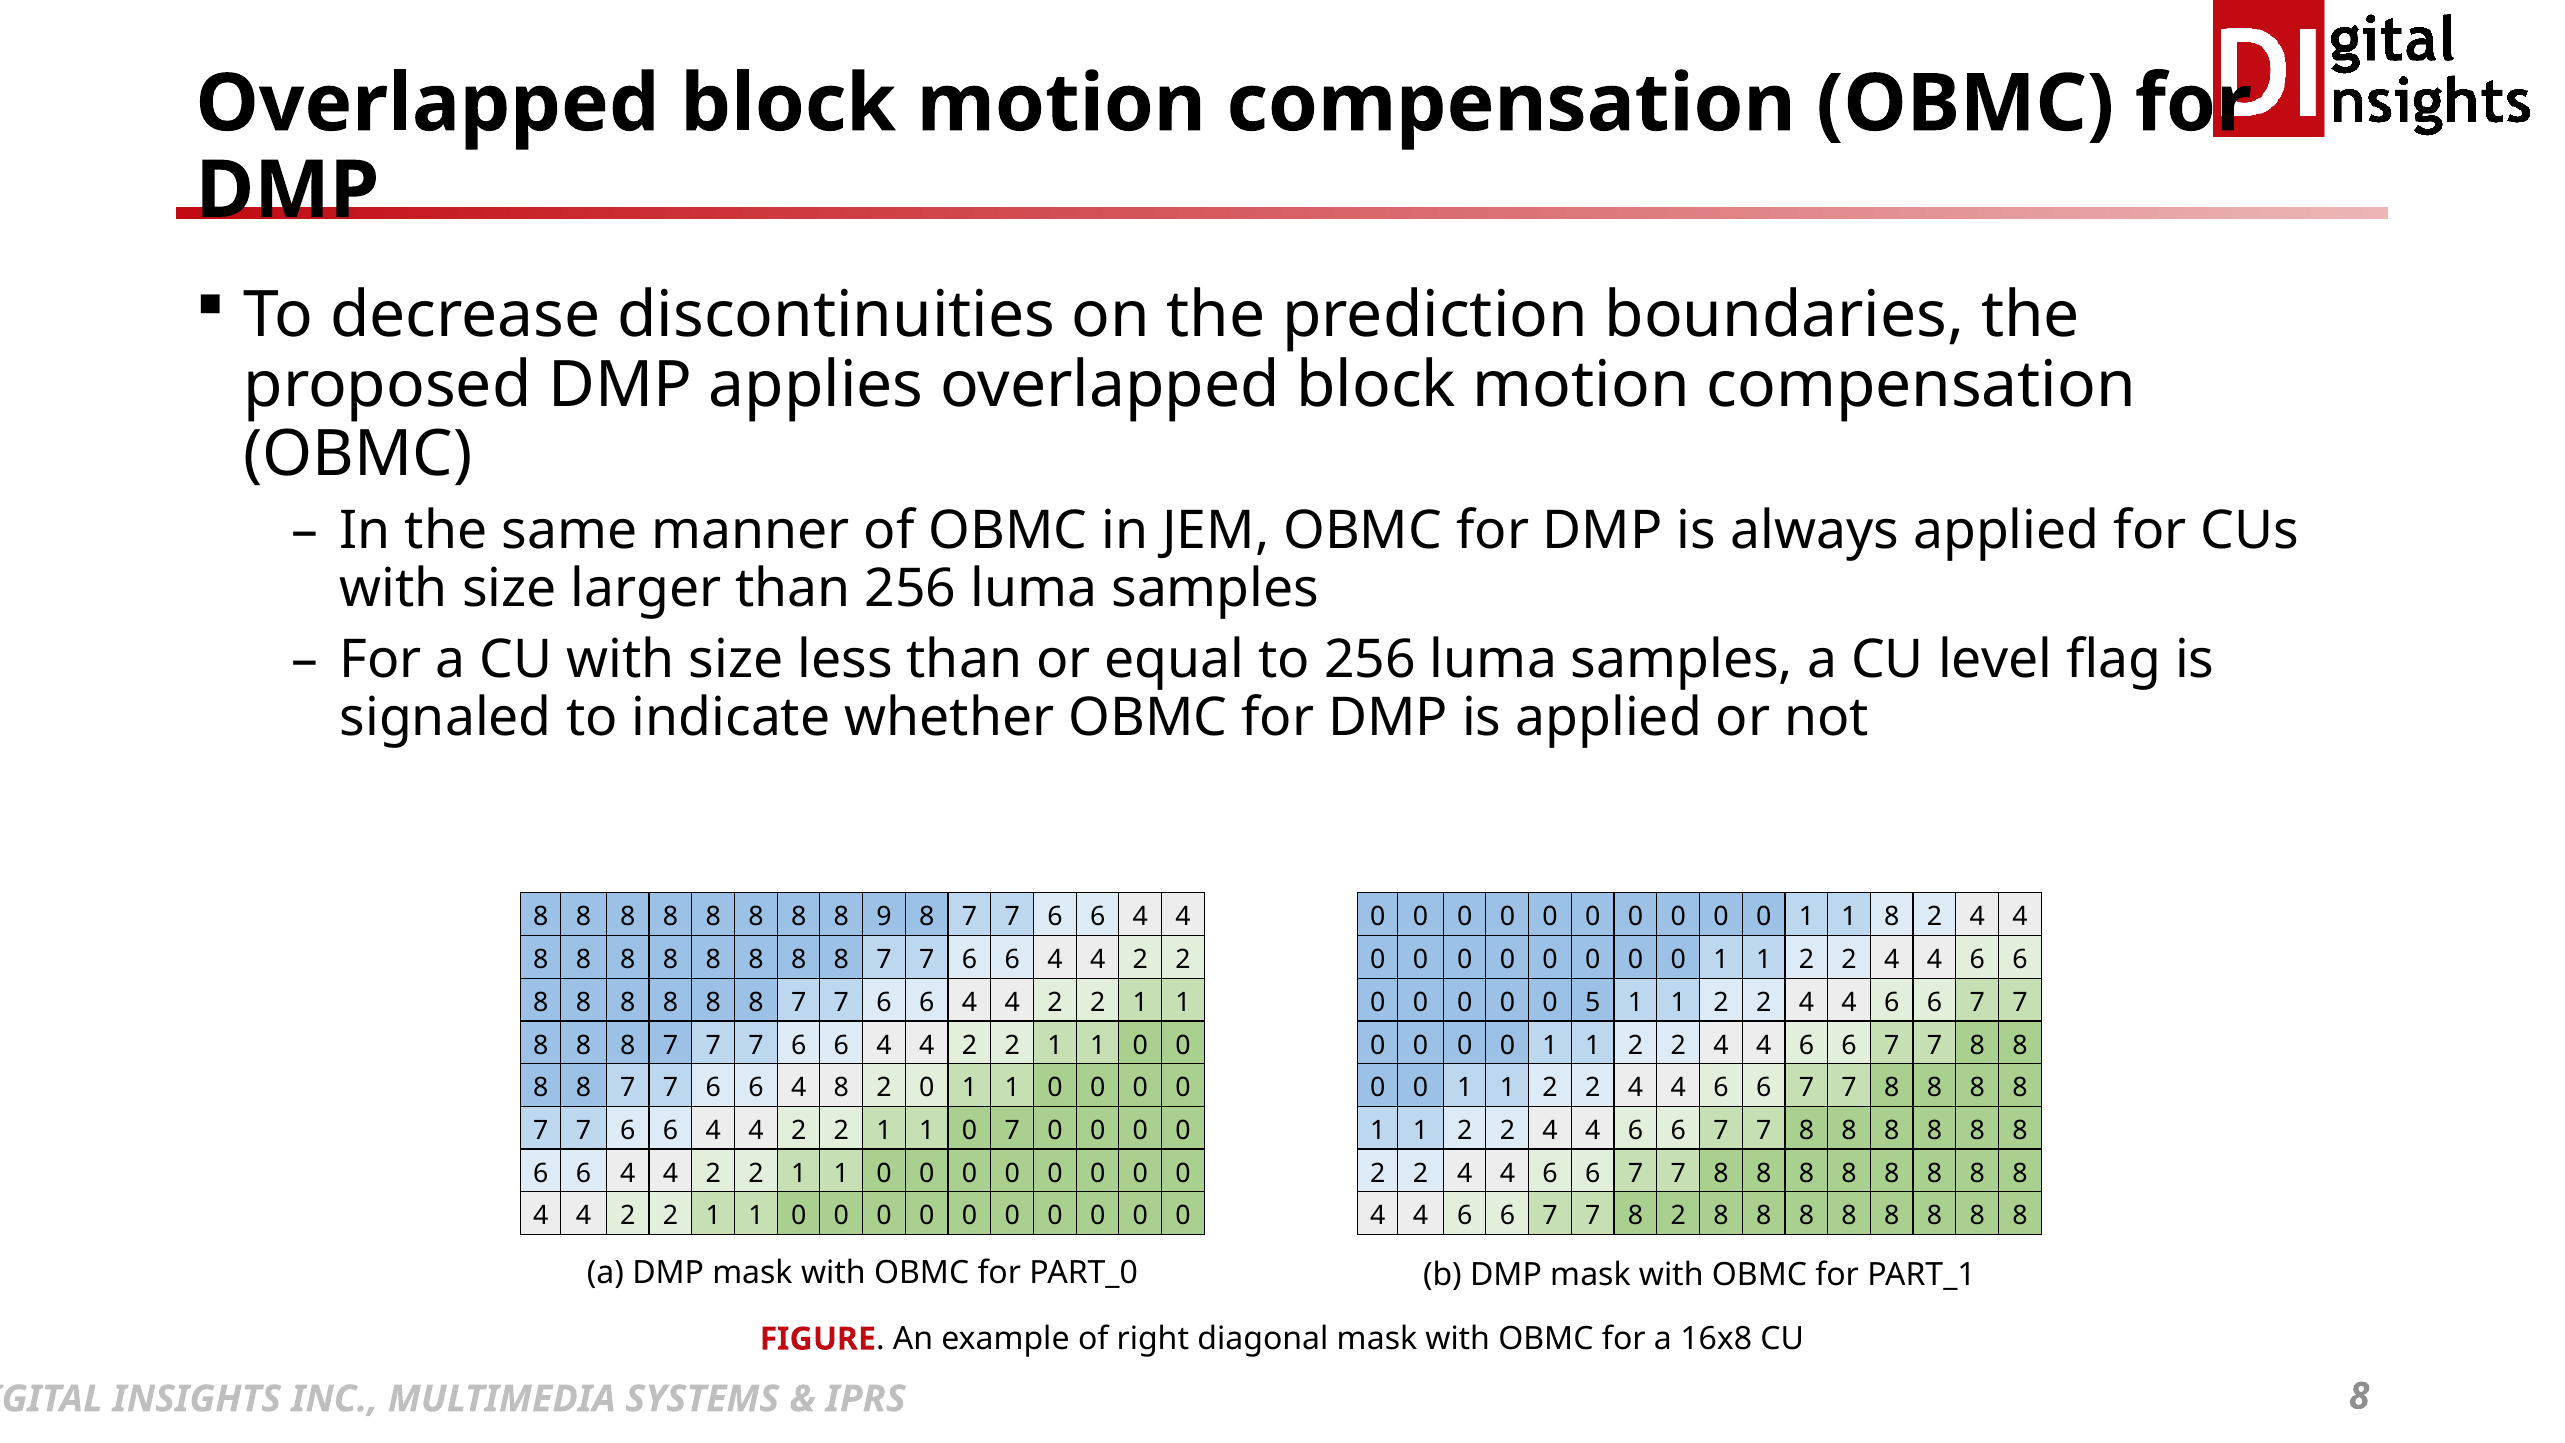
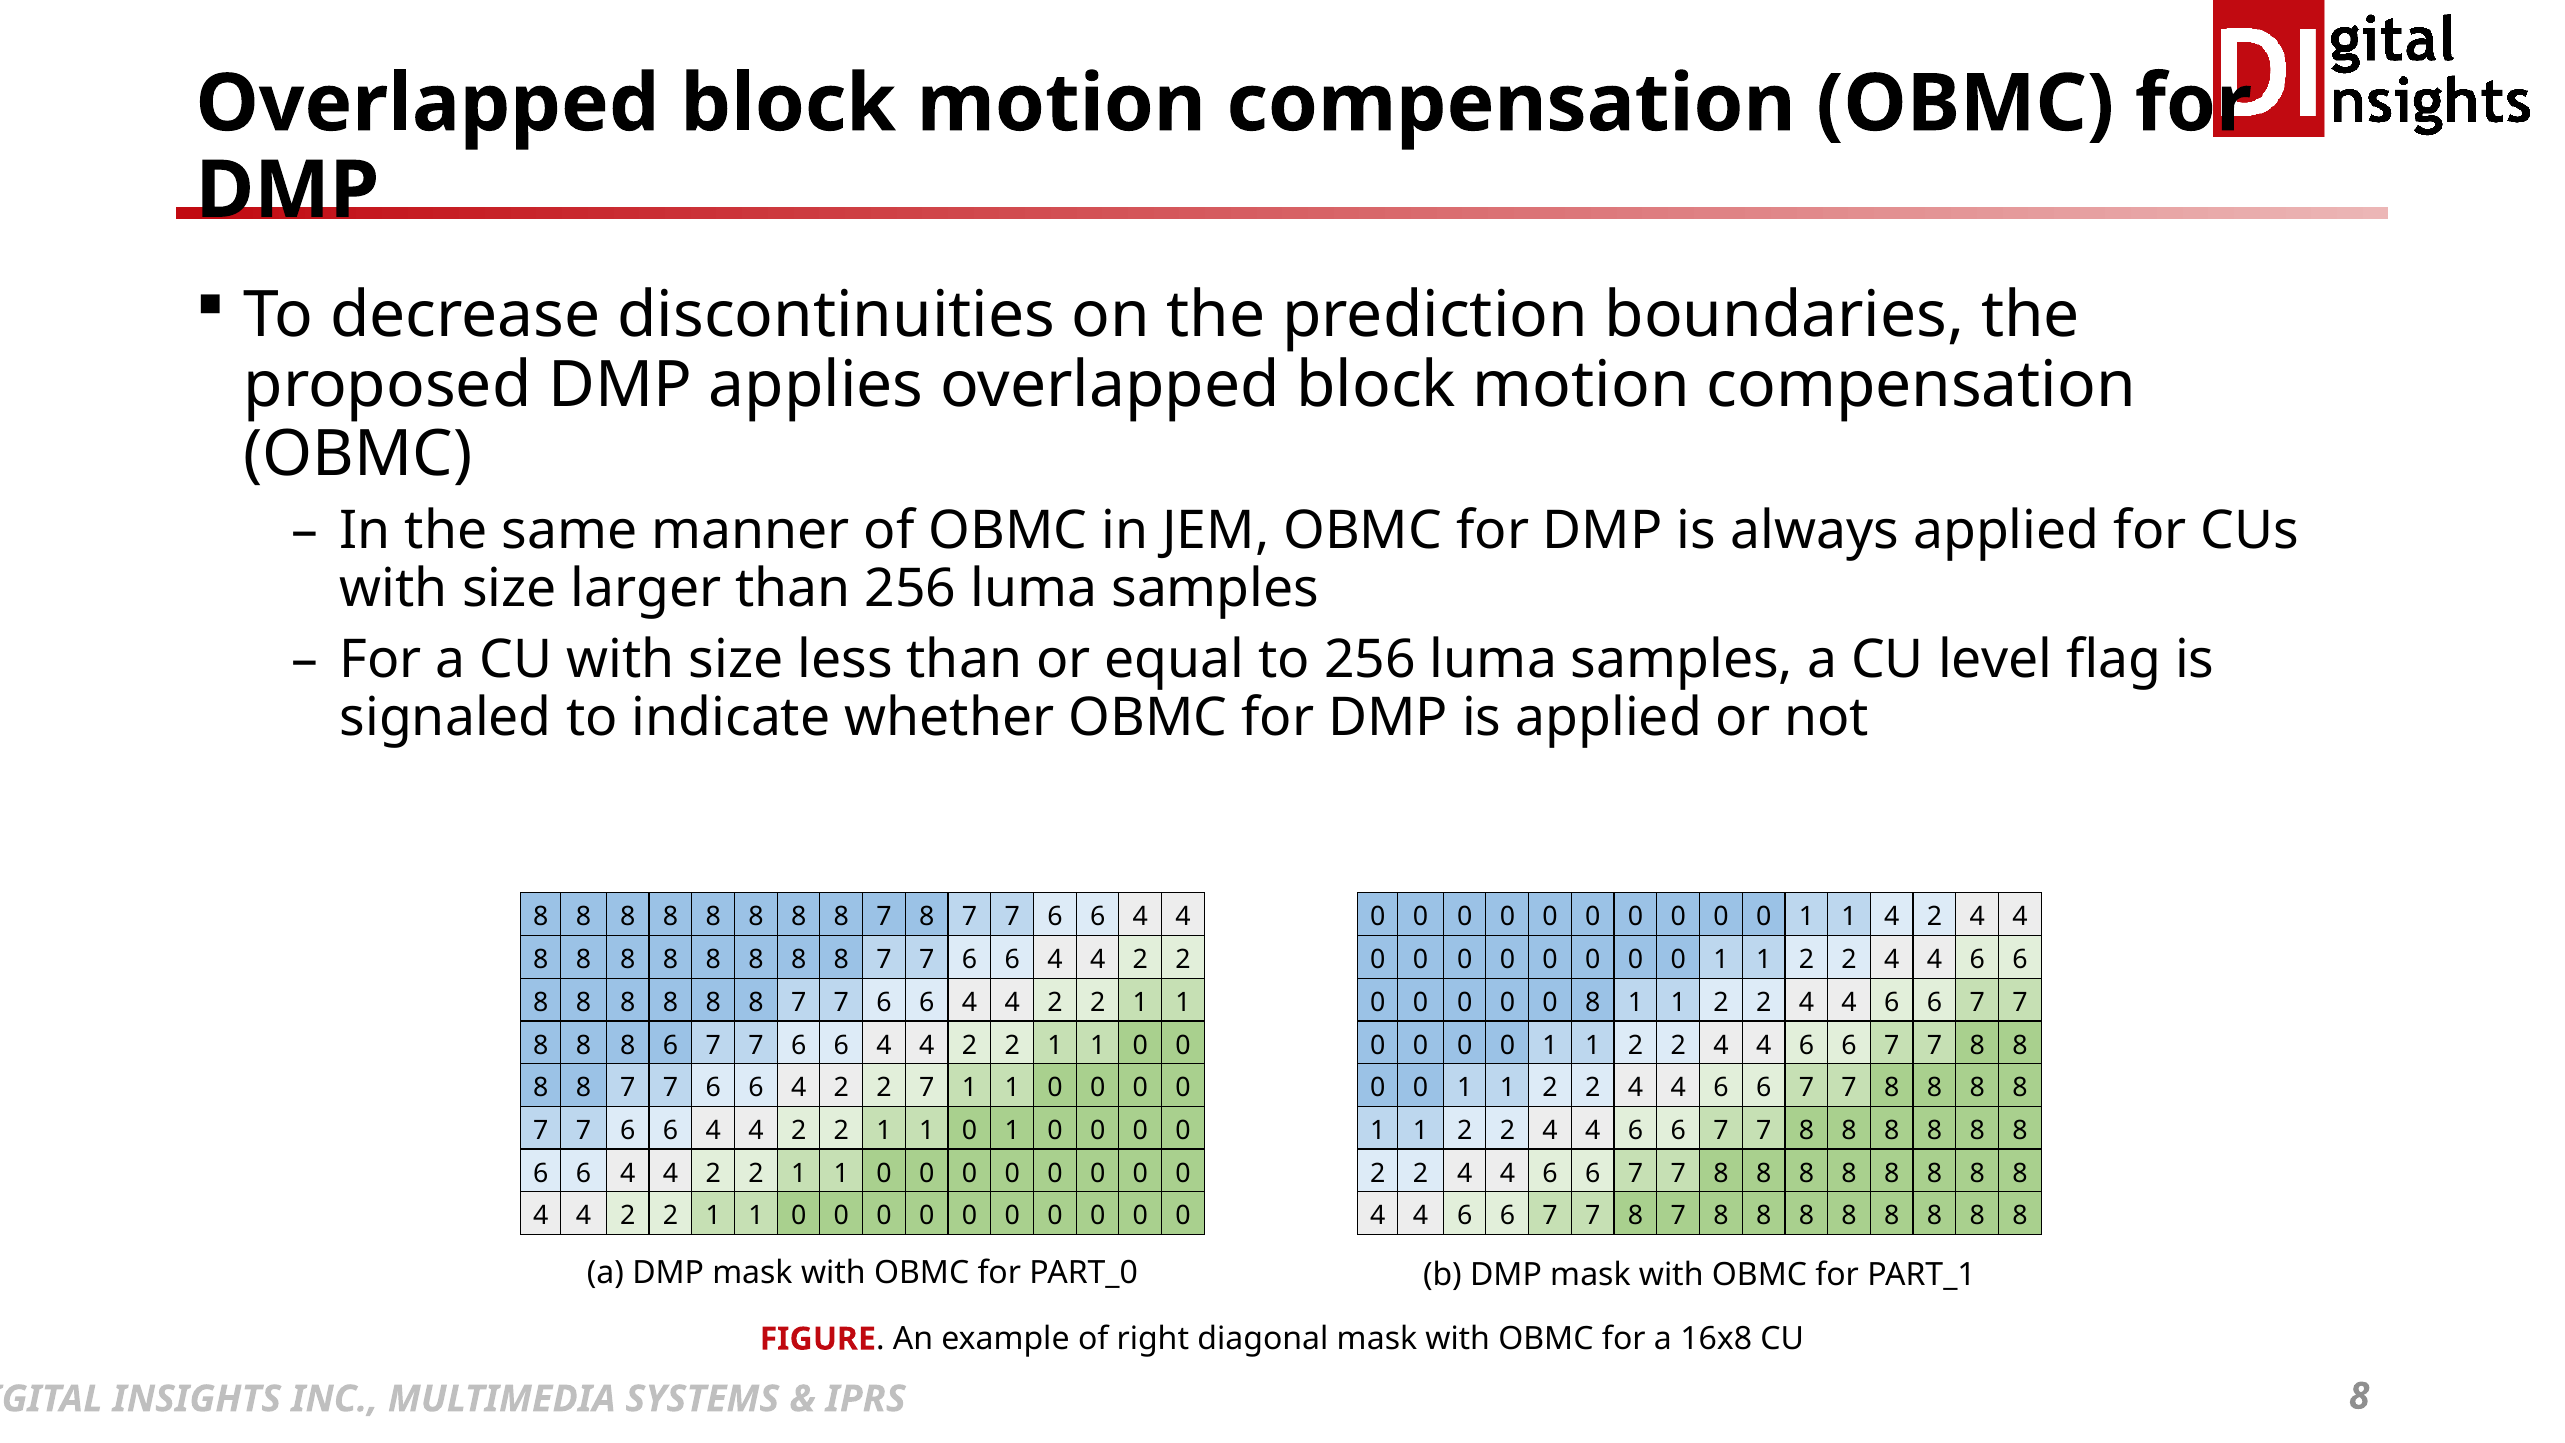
9: 9 -> 7 (884, 917)
0 1 1 8: 8 -> 4 (1892, 917)
0 0 0 5: 5 -> 8 (1593, 1002)
7: 7 -> 6 (670, 1045)
6 4 8: 8 -> 2 (841, 1088)
2 0: 0 -> 7 (927, 1088)
1 0 7: 7 -> 1 (1012, 1130)
7 7 8 2: 2 -> 7 (1678, 1216)
